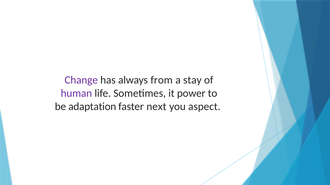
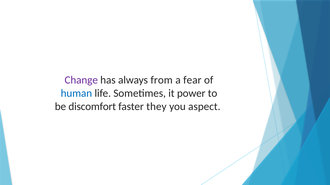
stay: stay -> fear (192, 80)
human colour: purple -> blue (76, 94)
adaptation: adaptation -> discomfort (92, 107)
next: next -> they (156, 107)
